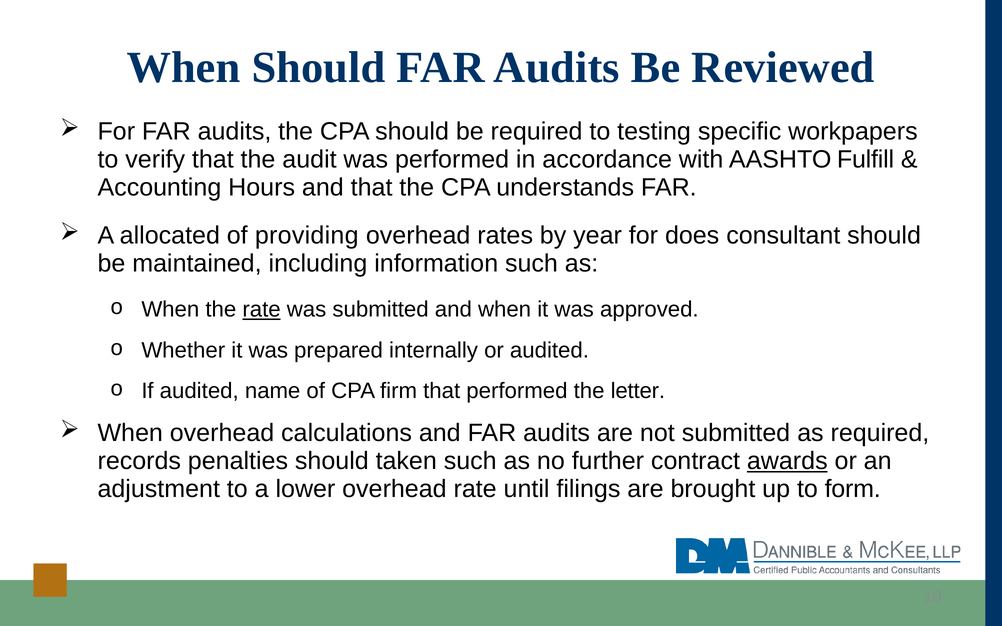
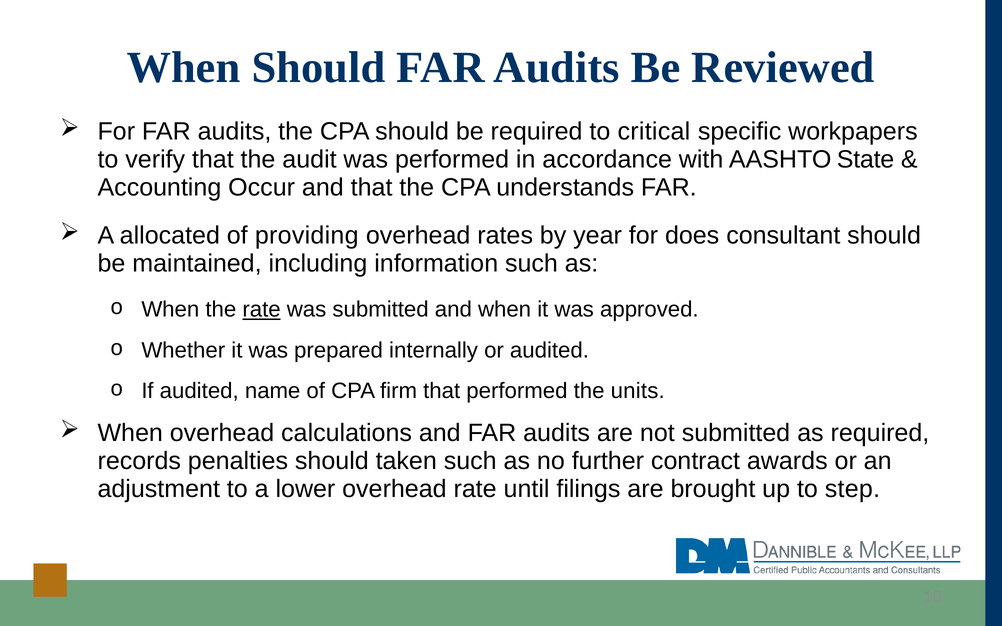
testing: testing -> critical (654, 132)
Fulfill: Fulfill -> State (866, 160)
Hours: Hours -> Occur (262, 188)
letter: letter -> units (638, 391)
awards underline: present -> none (787, 461)
form: form -> step (852, 489)
